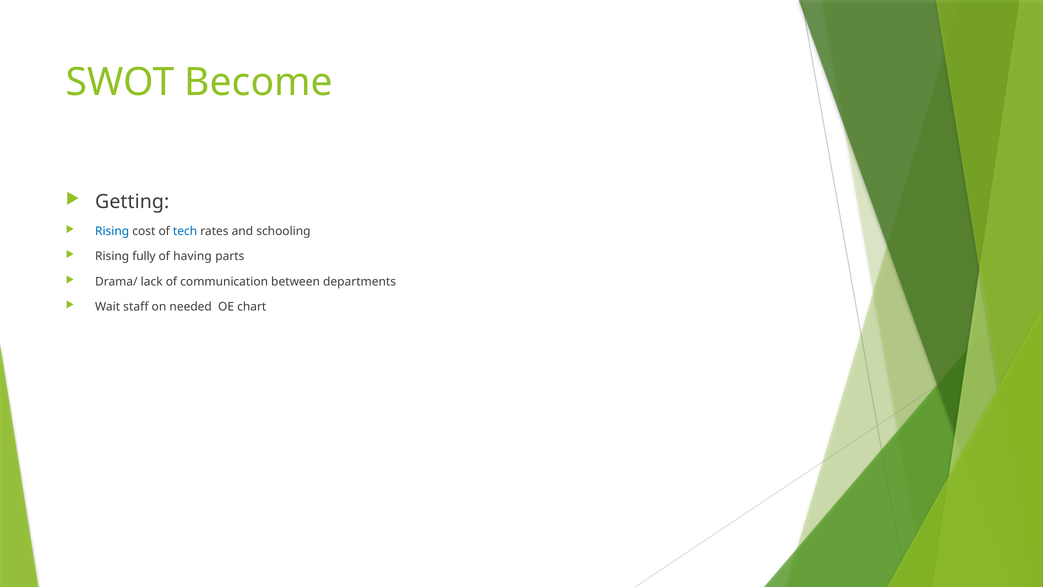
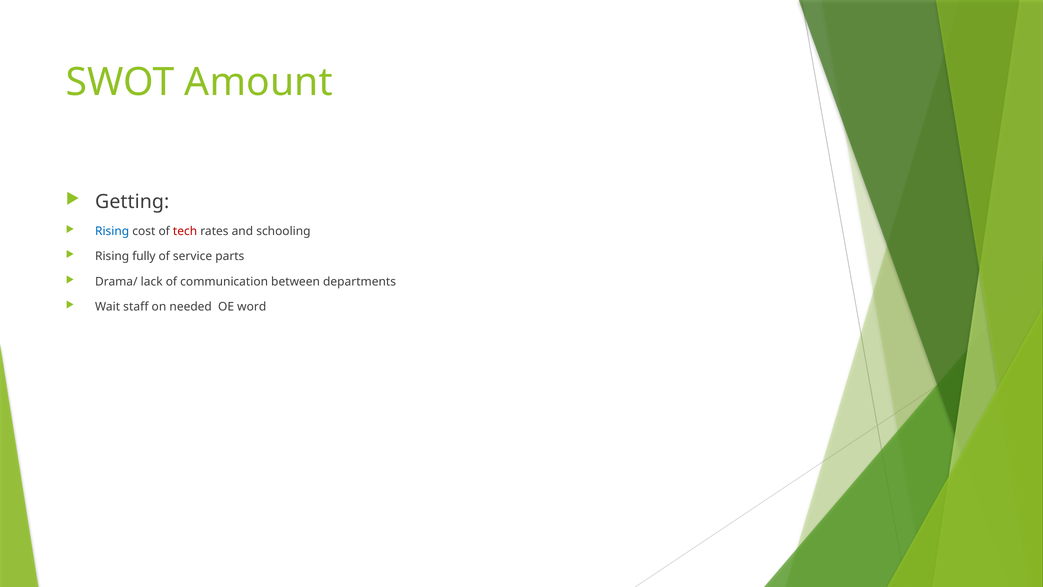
Become: Become -> Amount (259, 82)
tech colour: blue -> red (185, 231)
having: having -> service (193, 256)
chart: chart -> word (252, 307)
